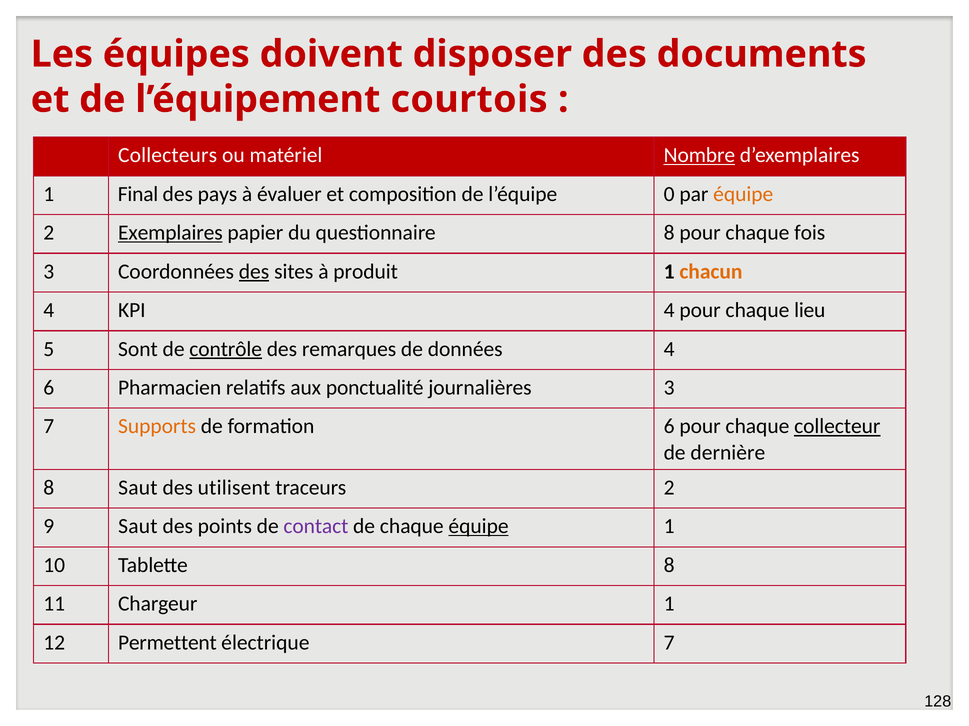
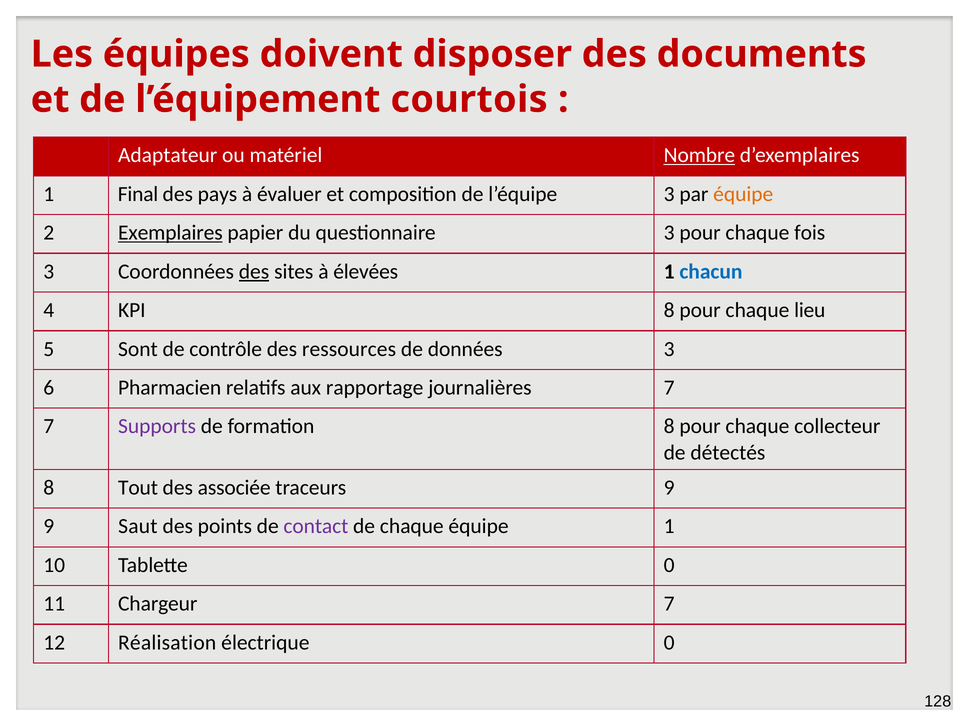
Collecteurs: Collecteurs -> Adaptateur (168, 155)
l’équipe 0: 0 -> 3 (669, 194)
questionnaire 8: 8 -> 3 (669, 233)
produit: produit -> élevées (366, 272)
chacun colour: orange -> blue (711, 272)
KPI 4: 4 -> 8 (669, 311)
contrôle underline: present -> none (226, 349)
remarques: remarques -> ressources (349, 349)
données 4: 4 -> 3 (669, 349)
ponctualité: ponctualité -> rapportage (375, 388)
journalières 3: 3 -> 7 (669, 388)
Supports colour: orange -> purple (157, 427)
formation 6: 6 -> 8 (669, 427)
collecteur underline: present -> none (837, 427)
dernière: dernière -> détectés (728, 453)
8 Saut: Saut -> Tout (138, 488)
utilisent: utilisent -> associée (234, 488)
traceurs 2: 2 -> 9 (669, 488)
équipe underline: present -> none (479, 527)
Tablette 8: 8 -> 0 (669, 566)
Chargeur 1: 1 -> 7 (669, 604)
Permettent: Permettent -> Réalisation (167, 643)
électrique 7: 7 -> 0 (669, 643)
